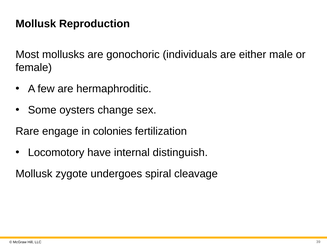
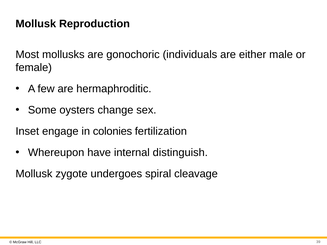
Rare: Rare -> Inset (27, 131)
Locomotory: Locomotory -> Whereupon (56, 153)
